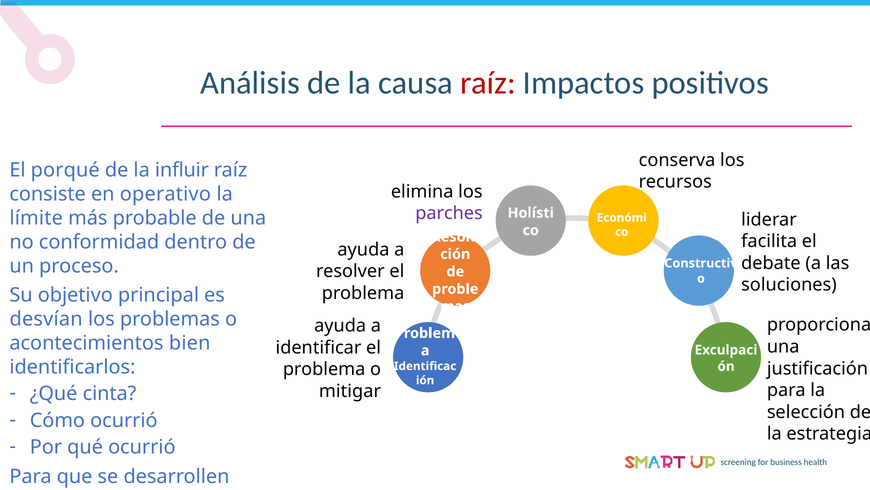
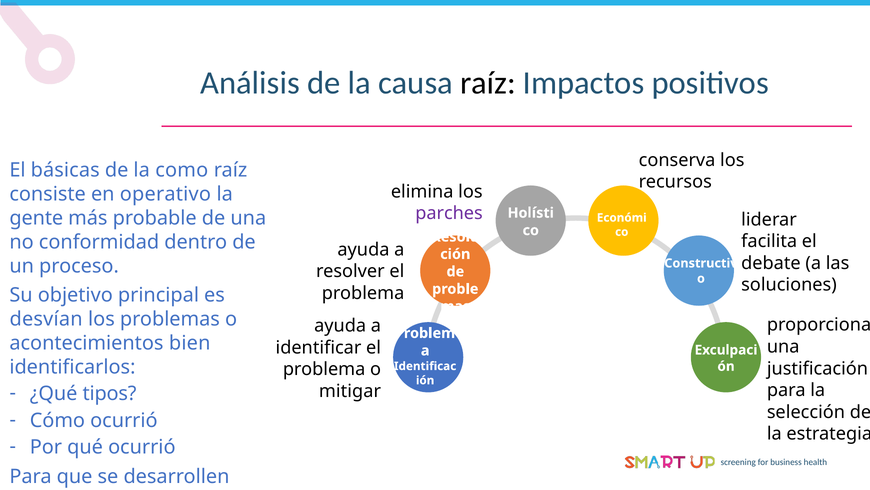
raíz colour: red -> black (488, 83)
porqué: porqué -> básicas (65, 170)
influir: influir -> como (182, 170)
límite: límite -> gente (36, 218)
cinta: cinta -> tipos (110, 393)
